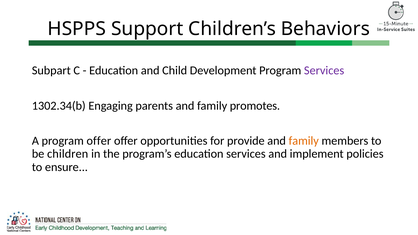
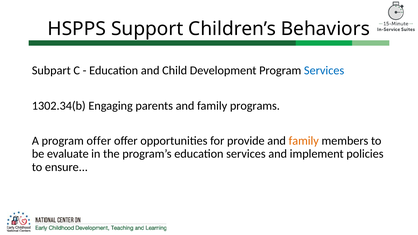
Services colour: purple -> blue (324, 71)
promotes: promotes -> programs (255, 106)
children: children -> evaluate (68, 154)
